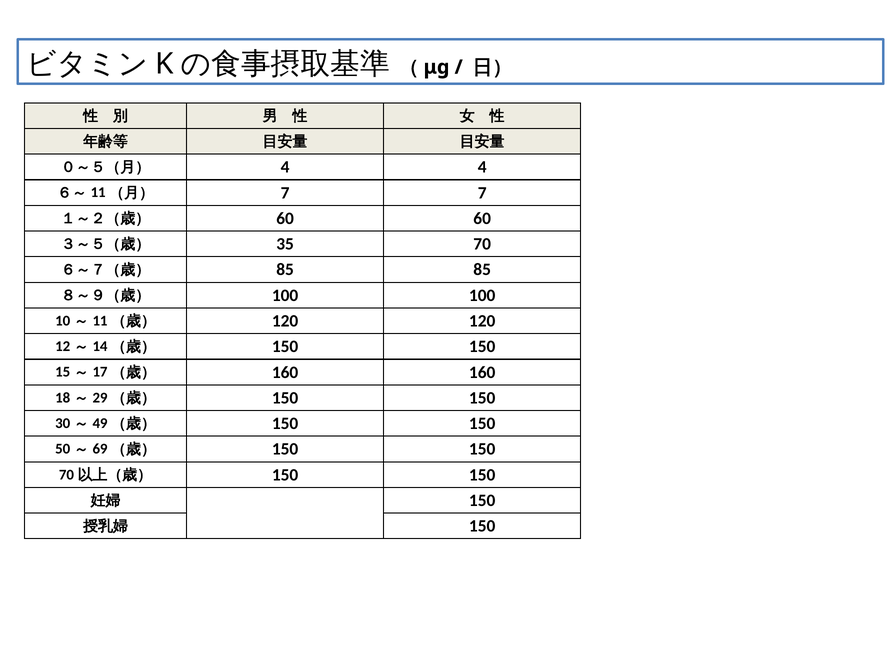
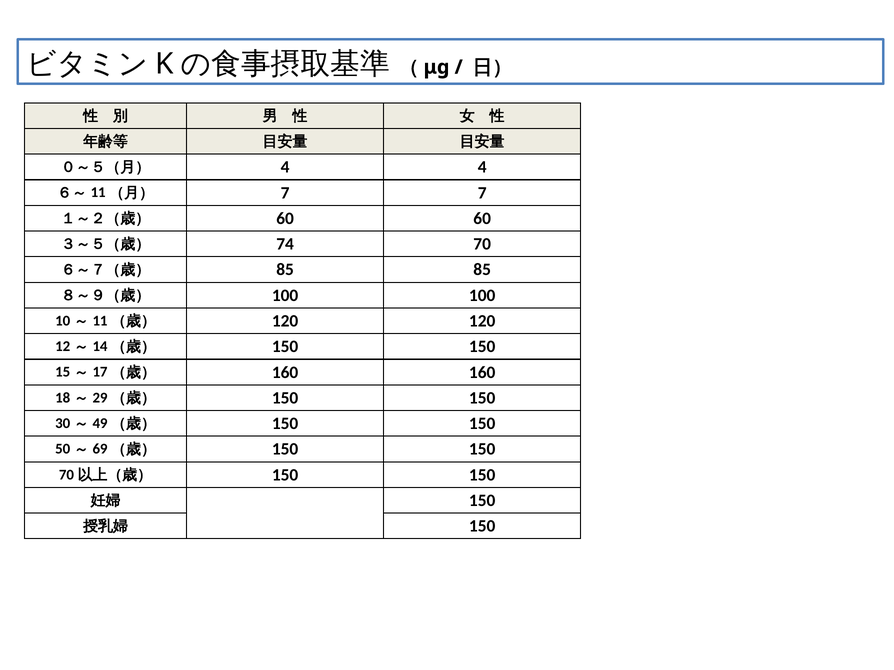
35: 35 -> 74 (285, 244)
